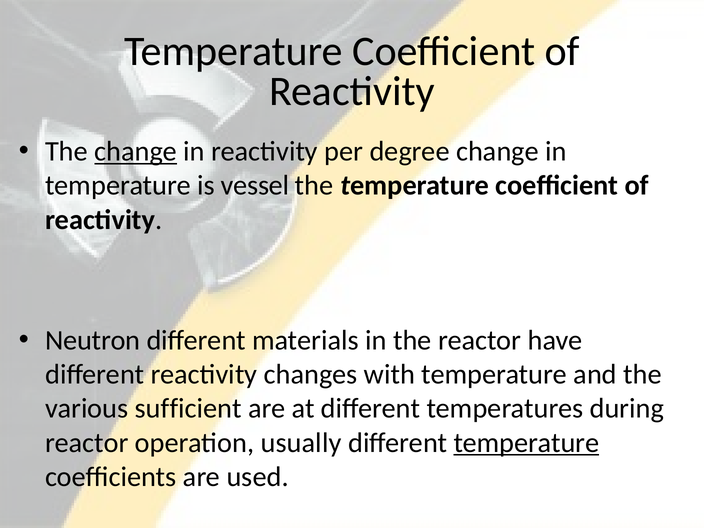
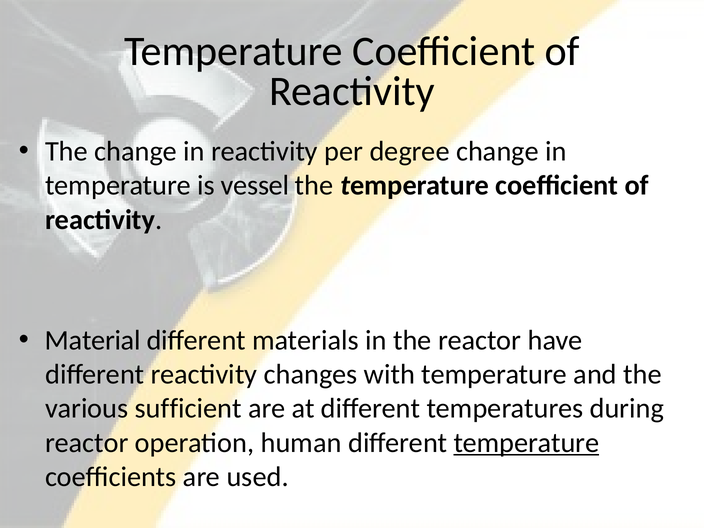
change underline: present -> none (136, 152)
Neutron: Neutron -> Material (93, 341)
usually: usually -> human (301, 443)
